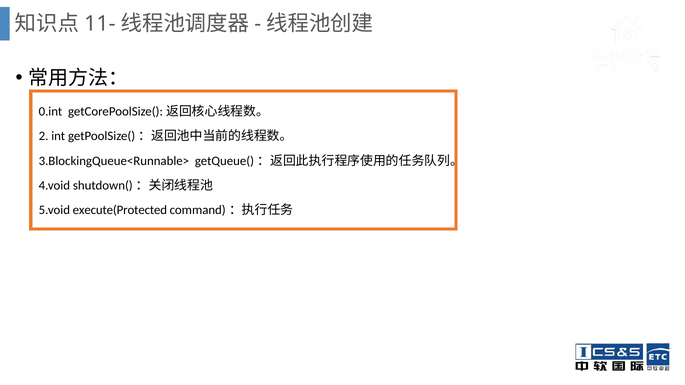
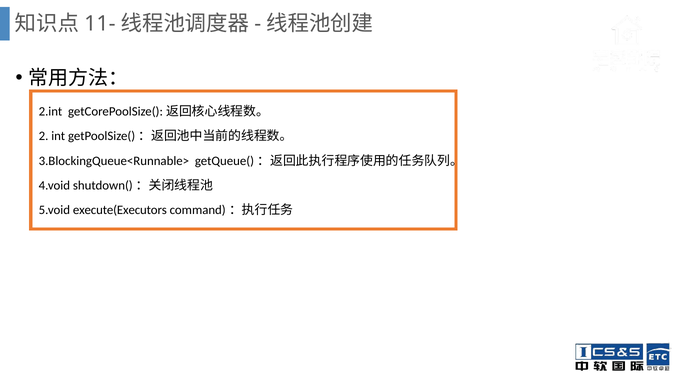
0.int: 0.int -> 2.int (50, 112)
execute(Protected: execute(Protected -> execute(Executors (120, 210)
